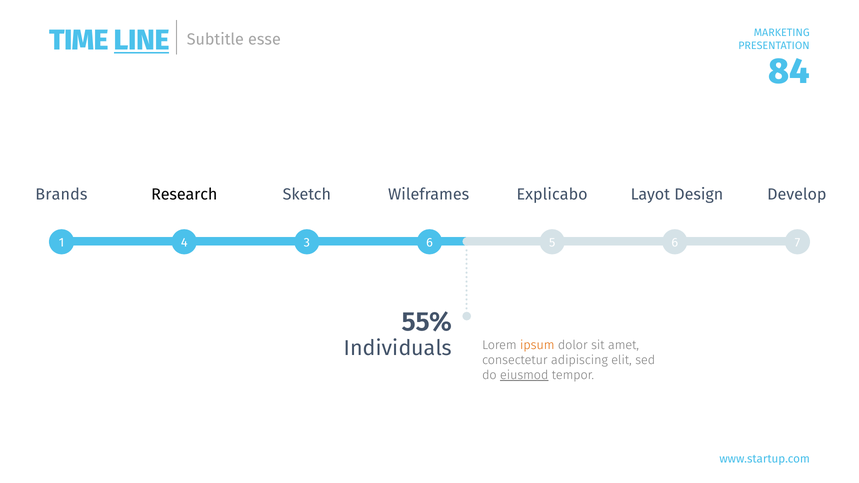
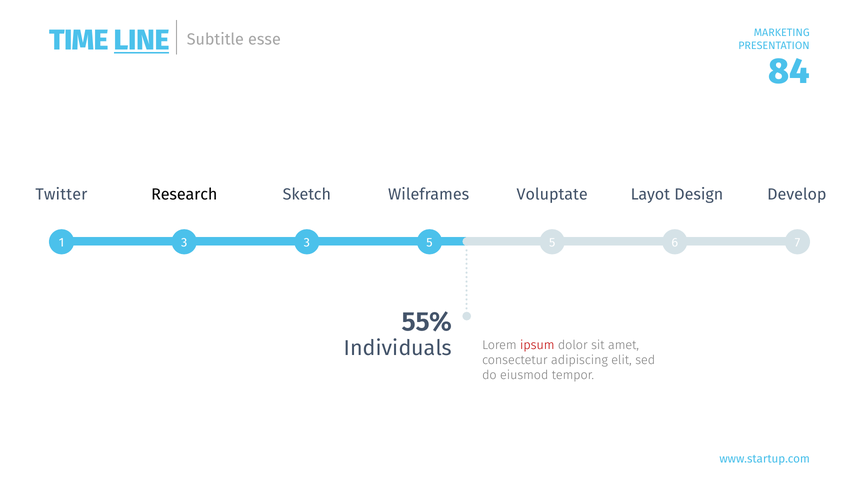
Brands: Brands -> Twitter (61, 195)
Explicabo: Explicabo -> Voluptate (552, 195)
1 4: 4 -> 3 (184, 243)
3 6: 6 -> 5 (429, 243)
ipsum colour: orange -> red (537, 345)
eiusmod underline: present -> none (524, 375)
